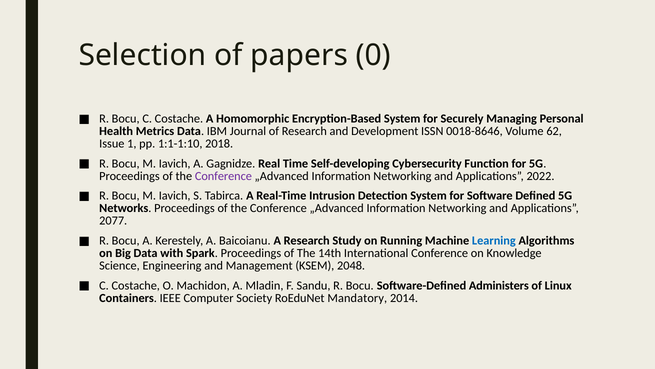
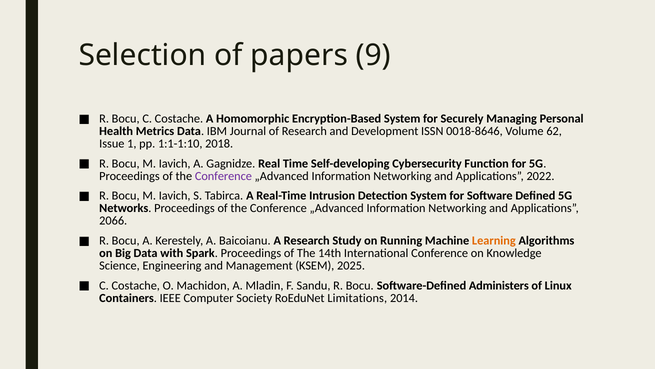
0: 0 -> 9 (373, 55)
2077: 2077 -> 2066 (113, 221)
Learning colour: blue -> orange (494, 240)
2048: 2048 -> 2025 (351, 265)
Mandatory: Mandatory -> Limitations (357, 298)
